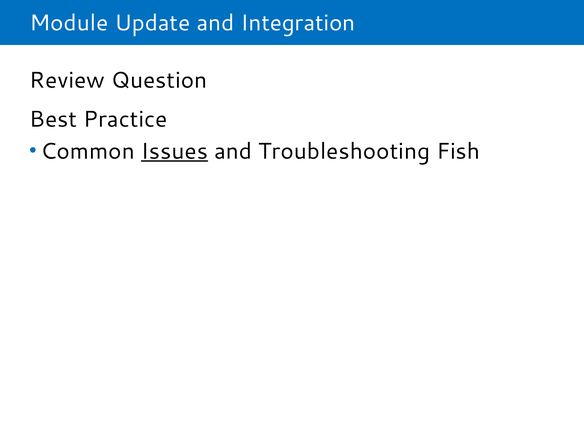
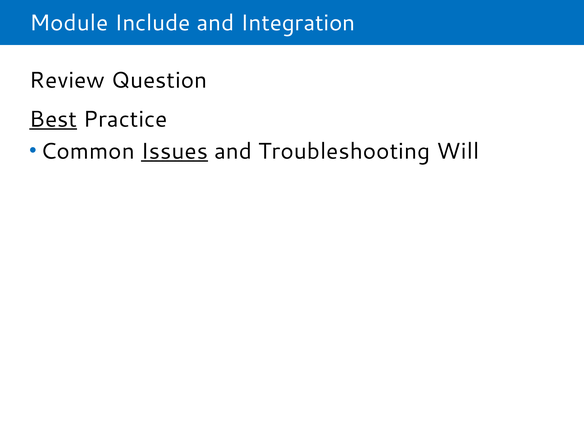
Update: Update -> Include (152, 23)
Best underline: none -> present (53, 119)
Fish: Fish -> Will (458, 151)
